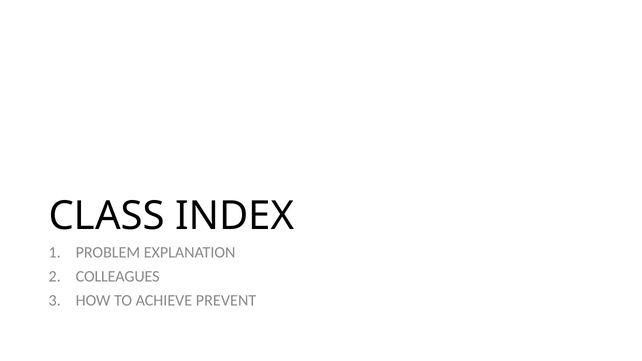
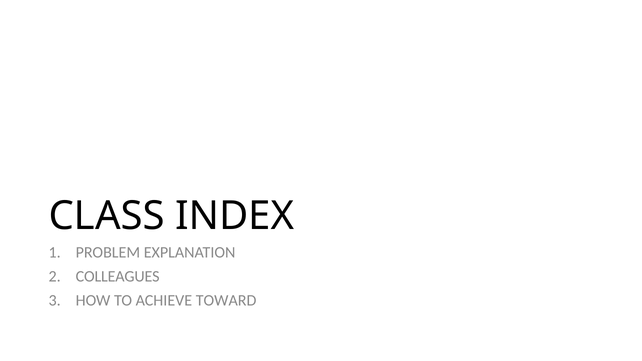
PREVENT: PREVENT -> TOWARD (226, 301)
